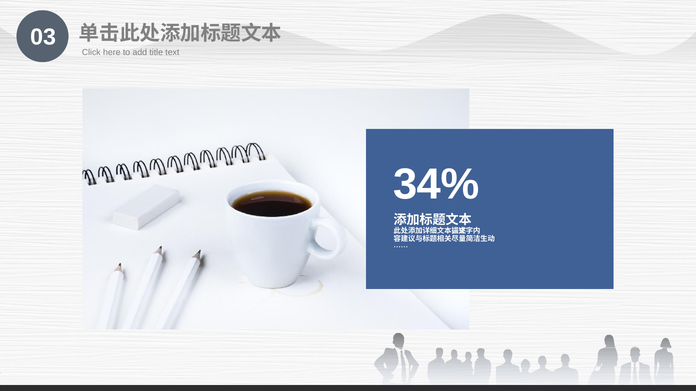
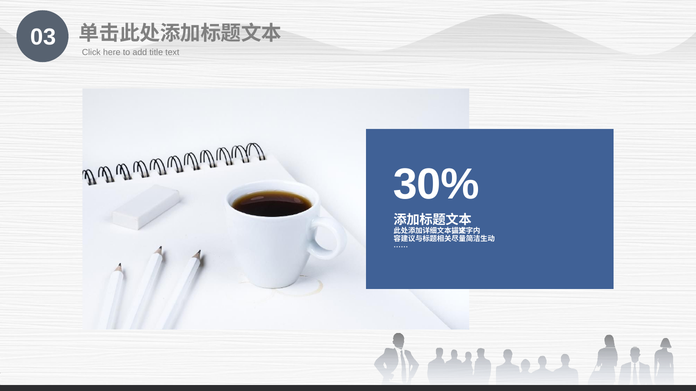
34%: 34% -> 30% (436, 185)
